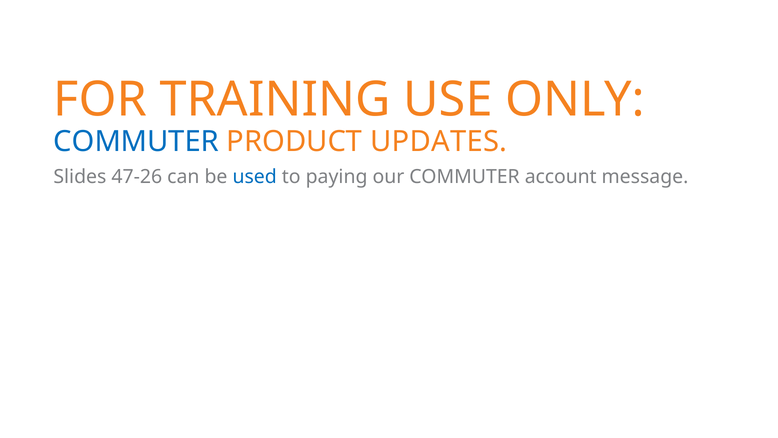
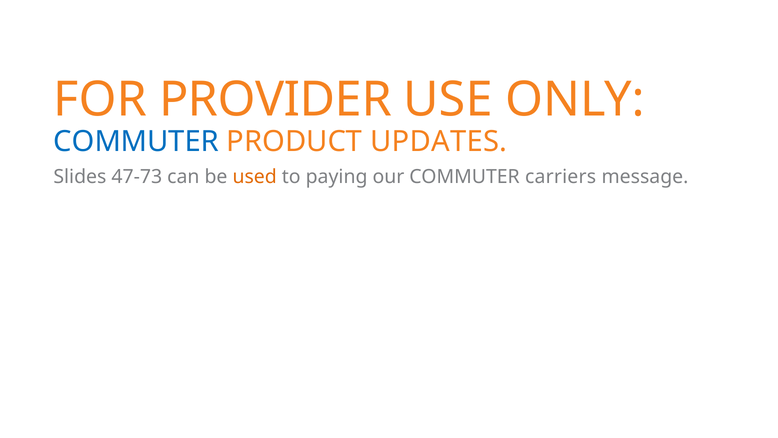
TRAINING: TRAINING -> PROVIDER (275, 100)
47-26: 47-26 -> 47-73 (137, 177)
used colour: blue -> orange (255, 177)
account: account -> carriers (561, 177)
